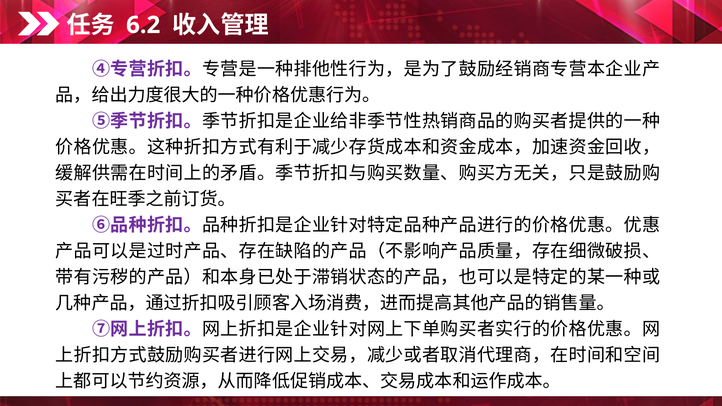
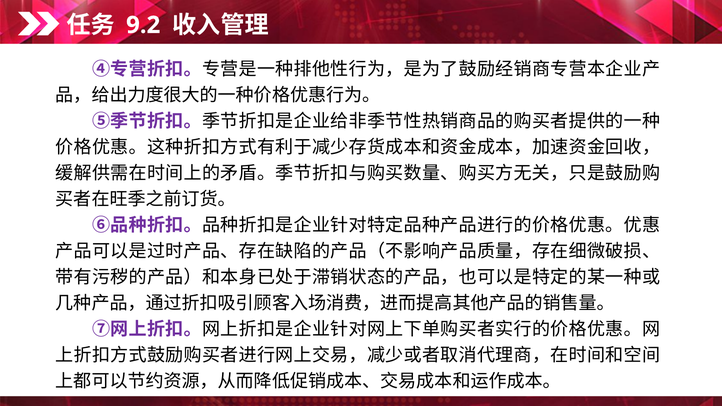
6.2: 6.2 -> 9.2 (143, 25)
